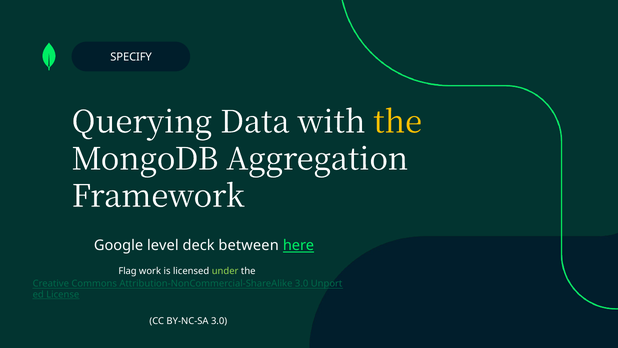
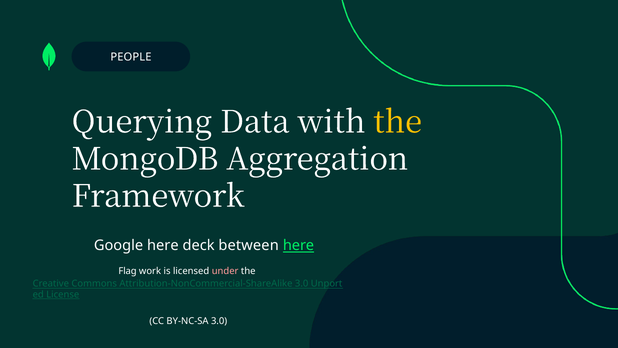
SPECIFY: SPECIFY -> PEOPLE (131, 57)
Google level: level -> here (163, 245)
under colour: light green -> pink (225, 271)
